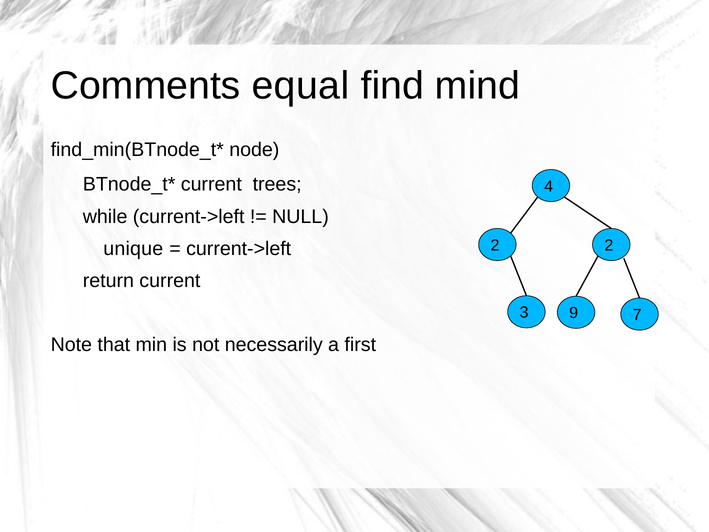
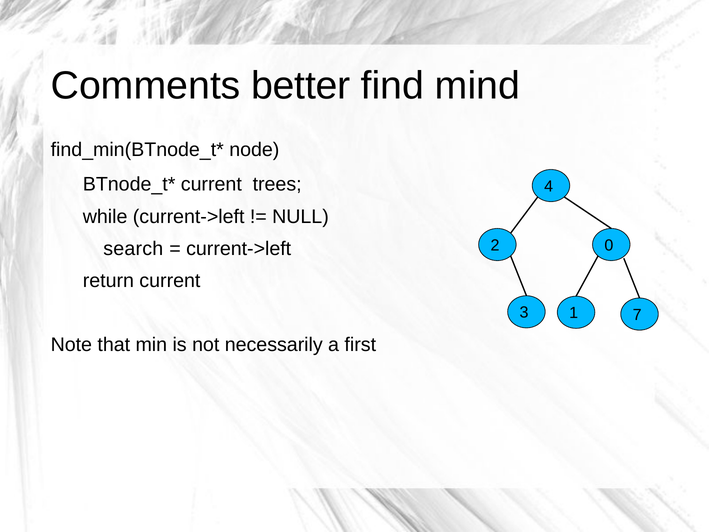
equal: equal -> better (301, 86)
2 2: 2 -> 0 (609, 245)
unique: unique -> search (133, 248)
9: 9 -> 1 (574, 313)
